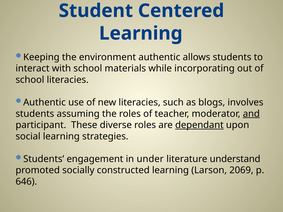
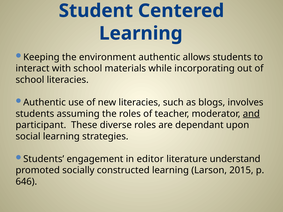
dependant underline: present -> none (199, 125)
under: under -> editor (150, 159)
2069: 2069 -> 2015 (241, 170)
